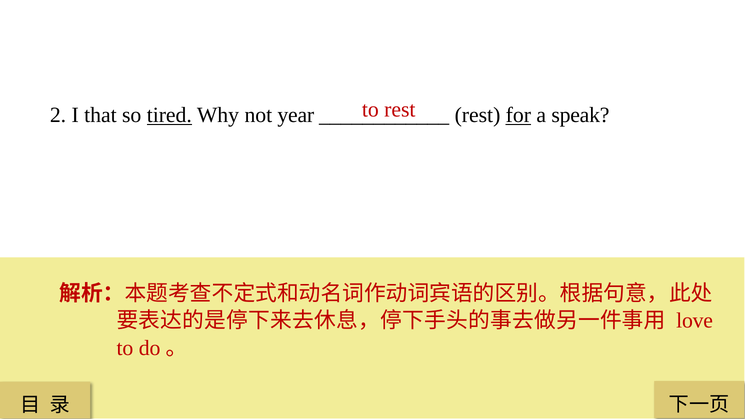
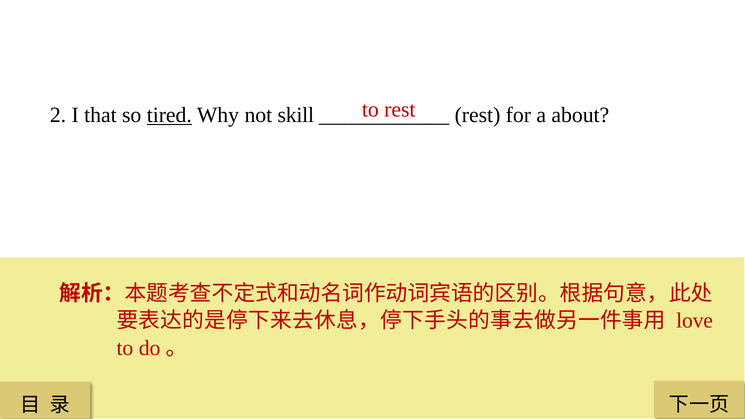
year: year -> skill (296, 115)
for underline: present -> none (518, 115)
speak: speak -> about (580, 115)
